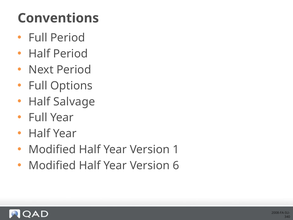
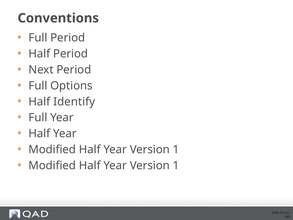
Salvage: Salvage -> Identify (74, 102)
6: 6 -> 1 (176, 165)
